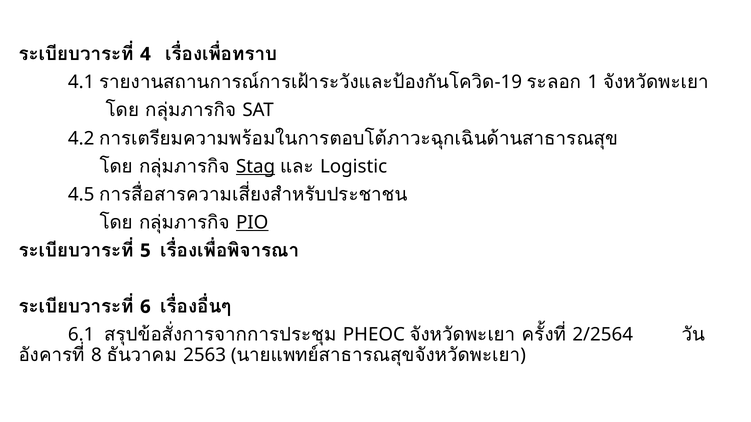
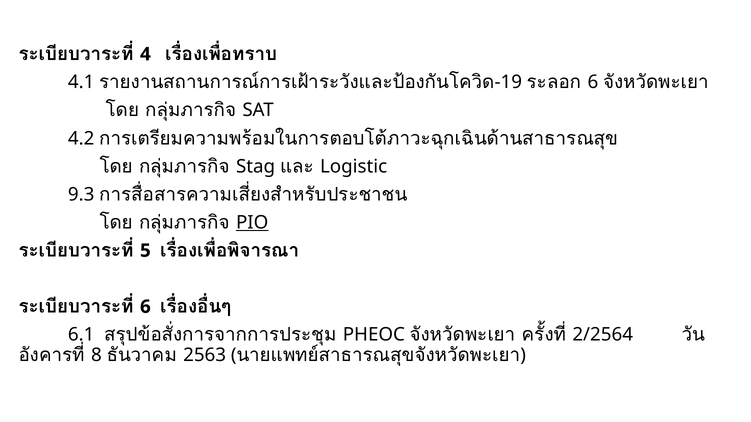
1: 1 -> 6 (593, 82)
Stag underline: present -> none (256, 167)
4.5: 4.5 -> 9.3 (81, 195)
